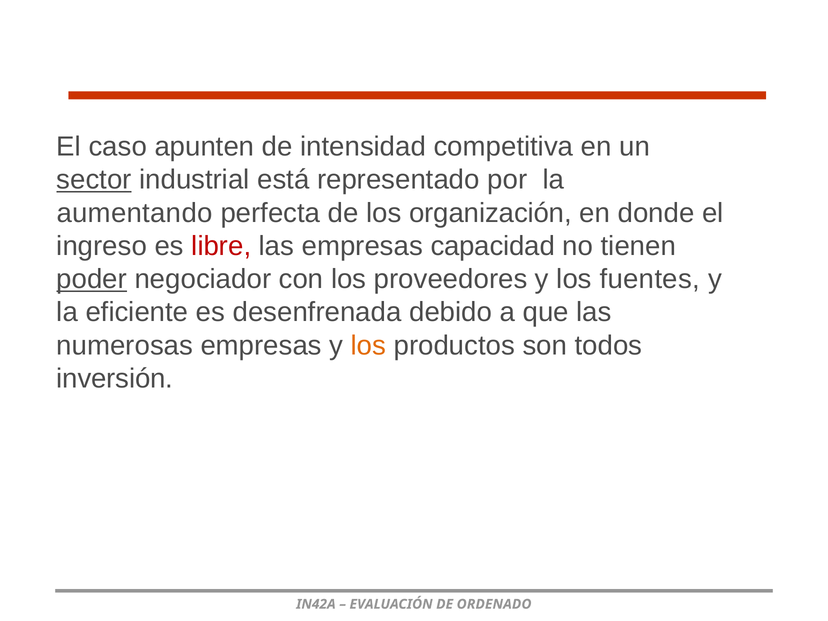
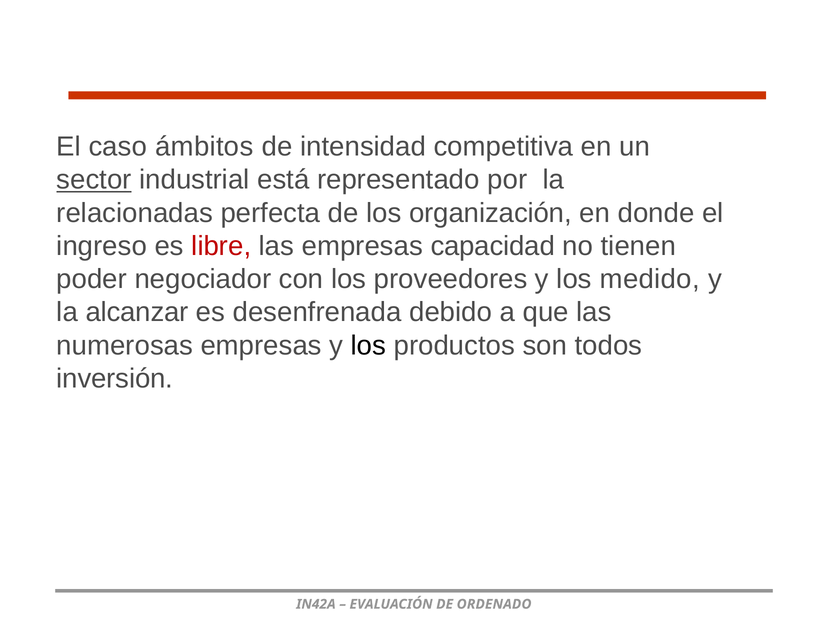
apunten: apunten -> ámbitos (204, 147)
aumentando: aumentando -> relacionadas (135, 213)
poder underline: present -> none (92, 279)
fuentes: fuentes -> medido (650, 279)
eficiente: eficiente -> alcanzar (137, 312)
los colour: orange -> black (368, 345)
